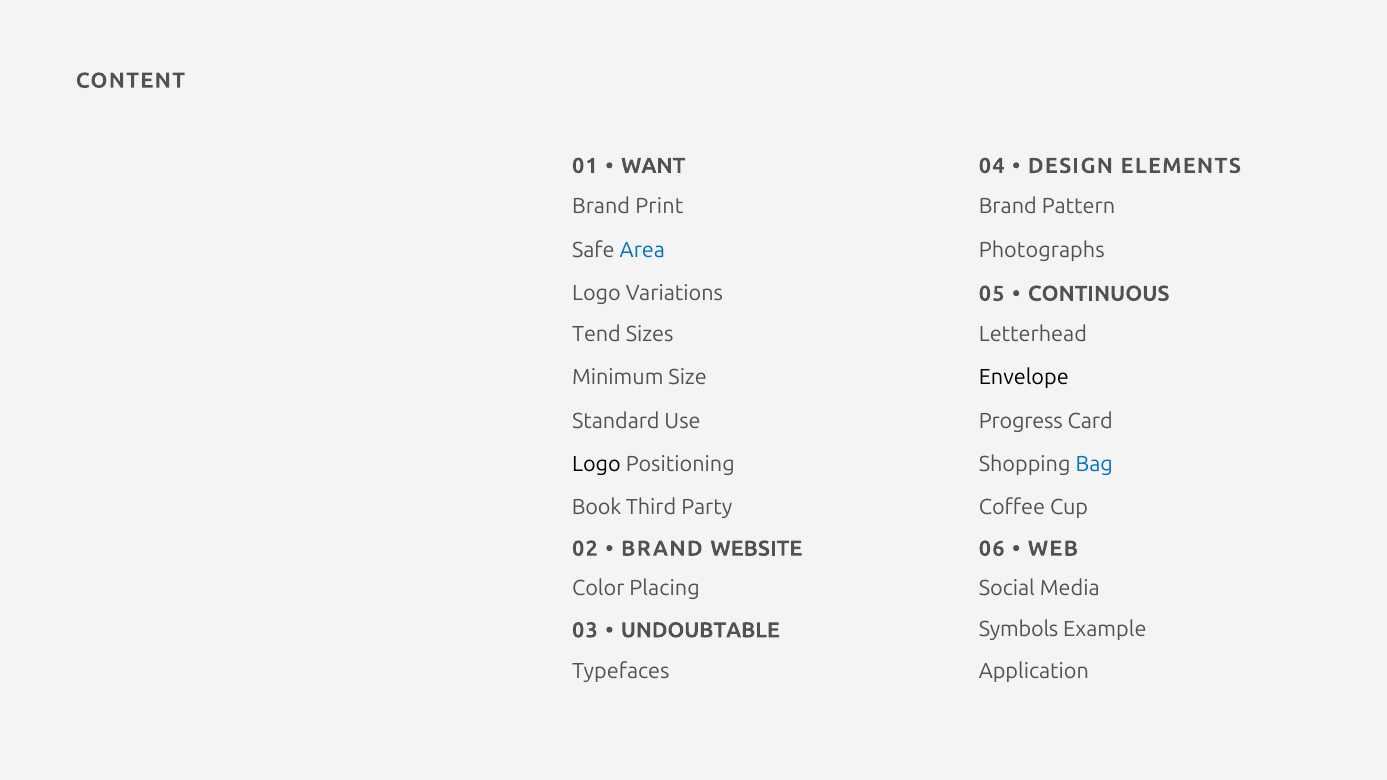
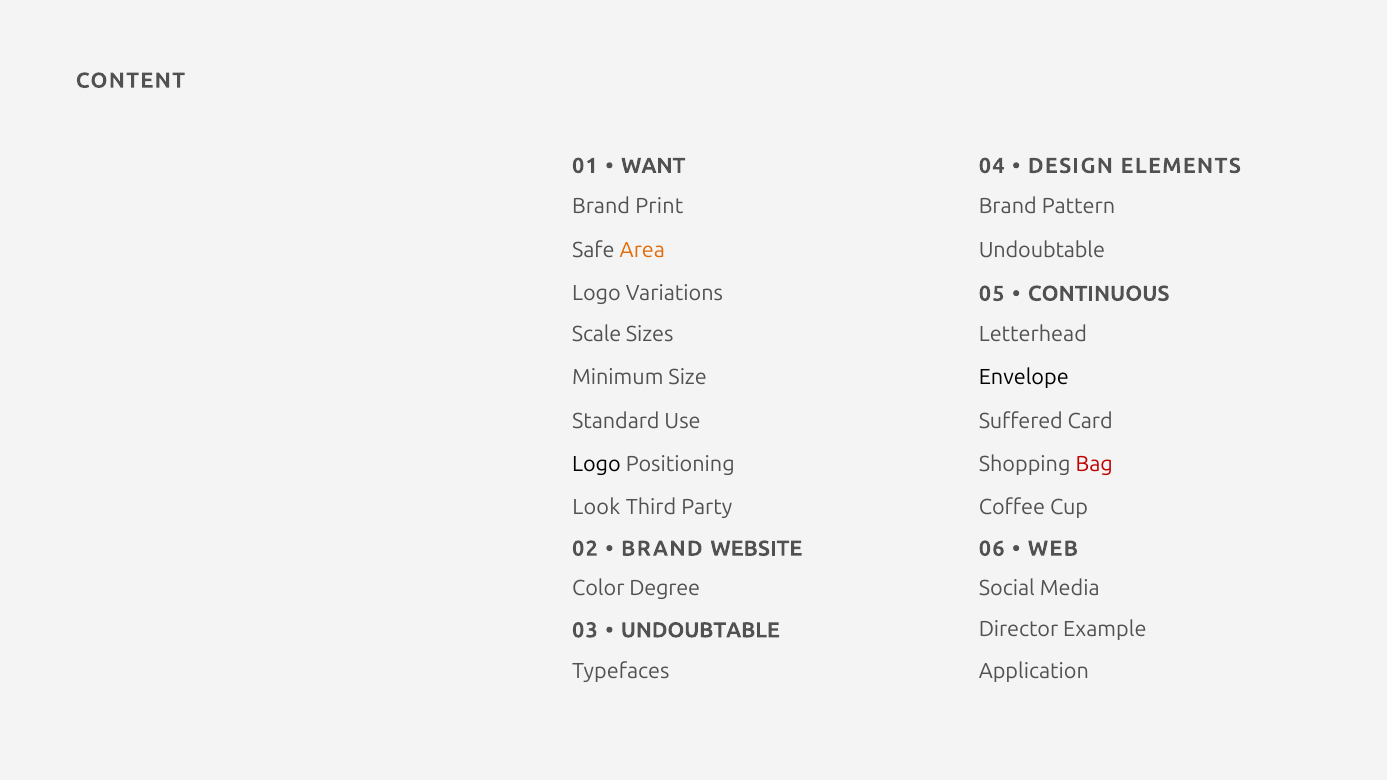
Area colour: blue -> orange (642, 250)
Photographs: Photographs -> Undoubtable (1042, 250)
Tend: Tend -> Scale (597, 335)
Progress: Progress -> Suffered (1021, 421)
Bag colour: blue -> red (1094, 465)
Book: Book -> Look (596, 507)
Placing: Placing -> Degree (665, 589)
Symbols: Symbols -> Director (1019, 630)
